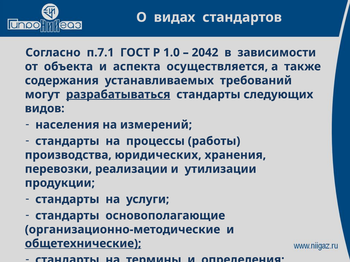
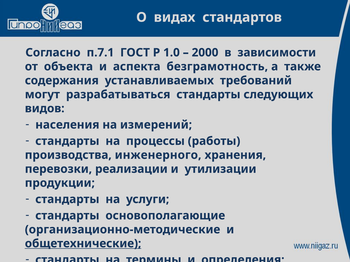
2042: 2042 -> 2000 (205, 53)
осуществляется: осуществляется -> безграмотность (217, 67)
разрабатываться underline: present -> none (118, 95)
юридических: юридических -> инженерного (158, 155)
